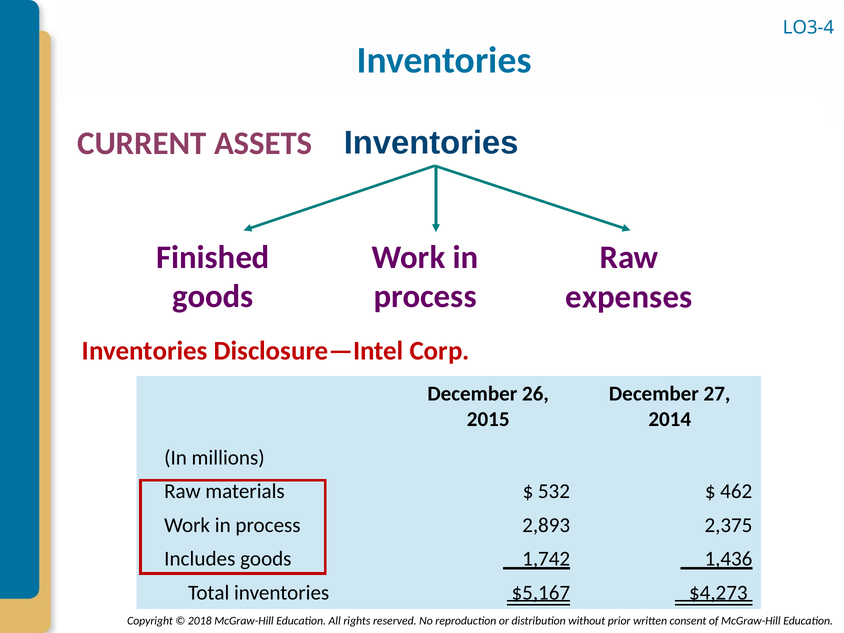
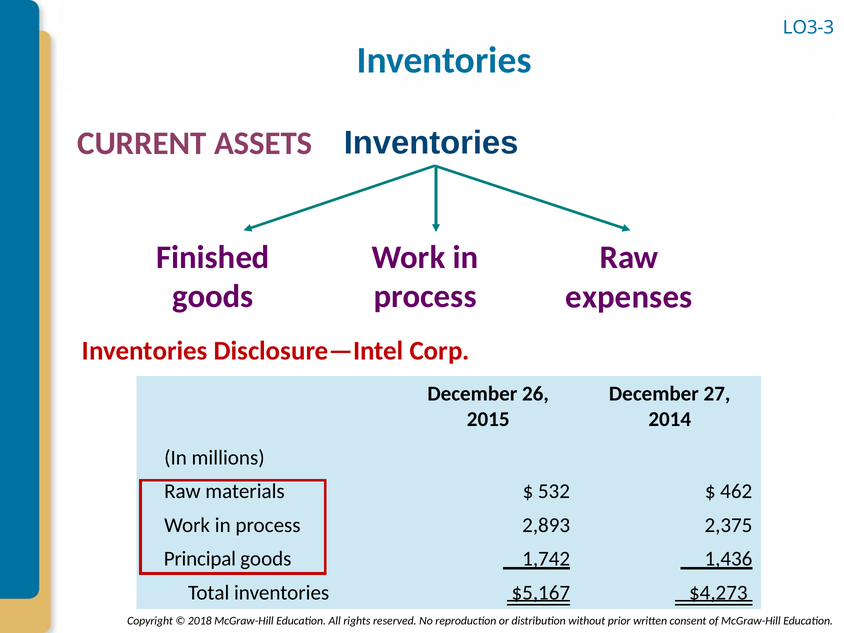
LO3-4: LO3-4 -> LO3-3 (808, 28)
Includes: Includes -> Principal (200, 559)
